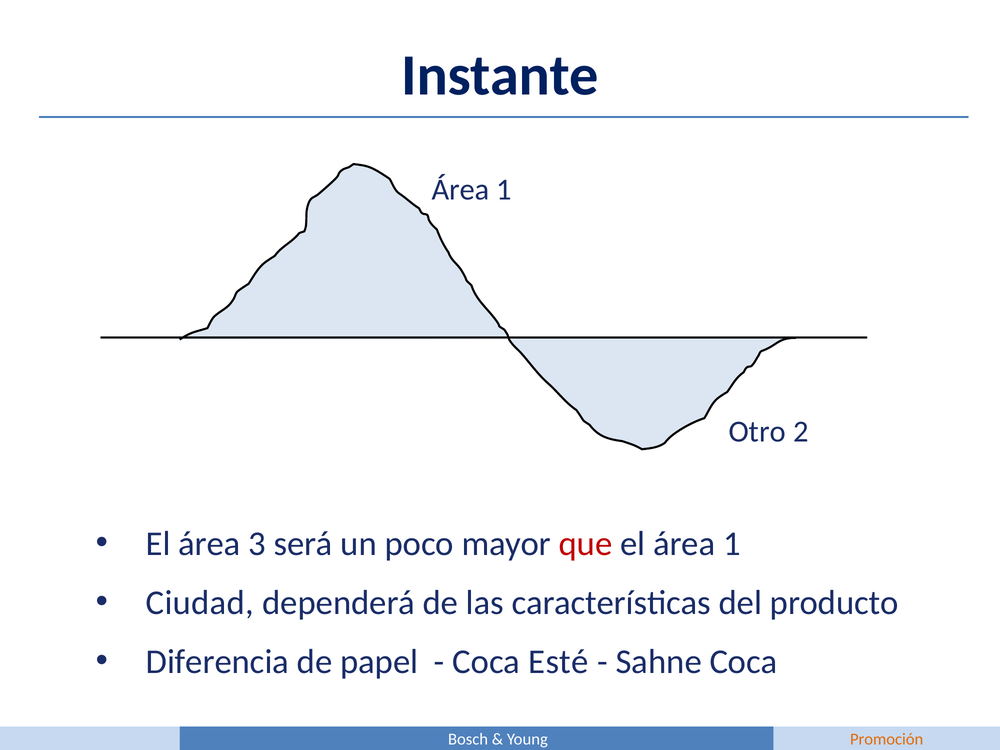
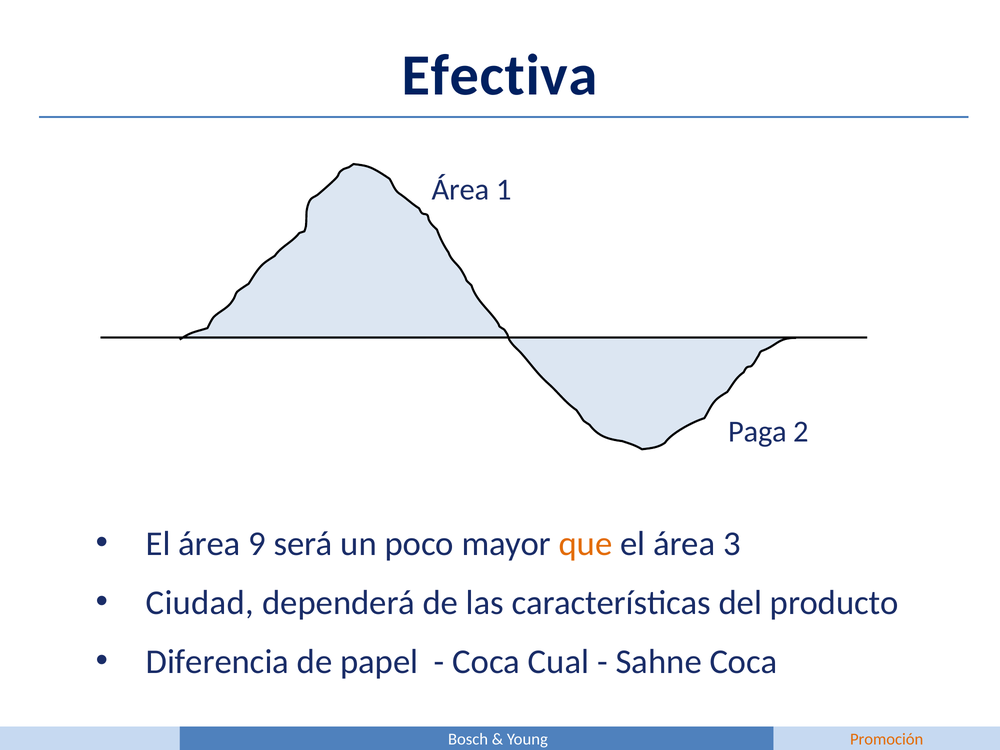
Instante: Instante -> Efectiva (500, 75)
Otro: Otro -> Paga (758, 432)
3: 3 -> 9 (257, 544)
que colour: red -> orange (585, 544)
el área 1: 1 -> 3 (732, 544)
Esté: Esté -> Cual (559, 662)
